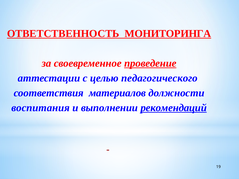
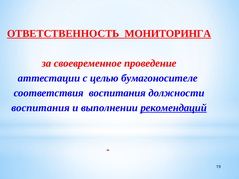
проведение underline: present -> none (150, 63)
педагогического: педагогического -> бумагоносителе (159, 78)
соответствия материалов: материалов -> воспитания (117, 93)
